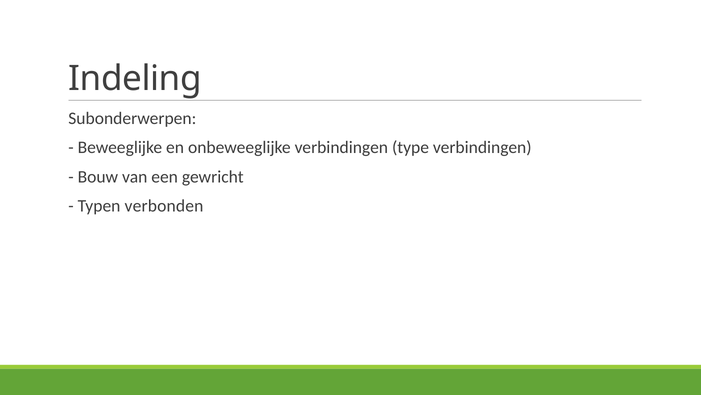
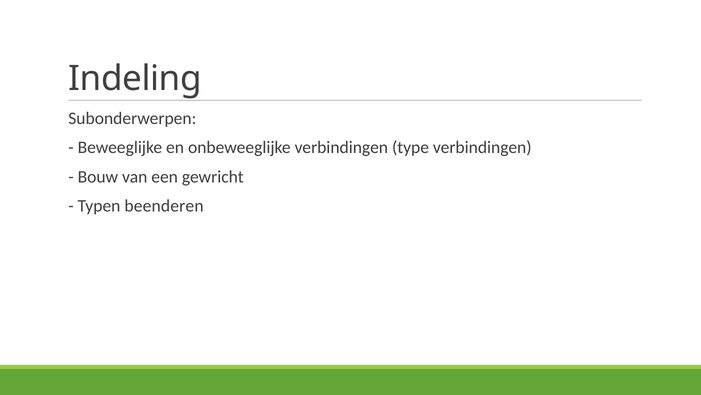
verbonden: verbonden -> beenderen (164, 206)
